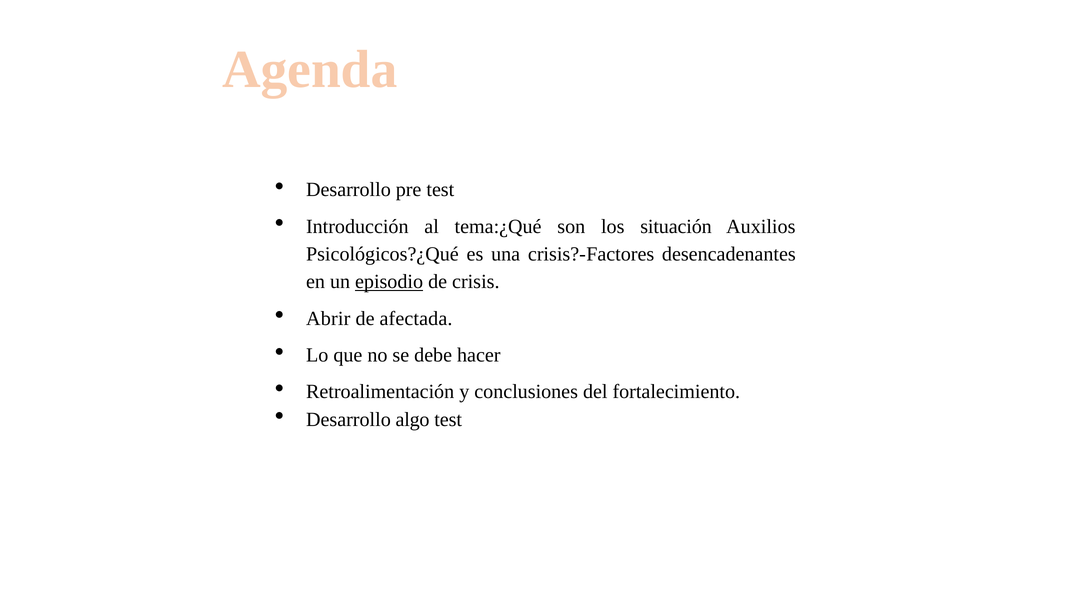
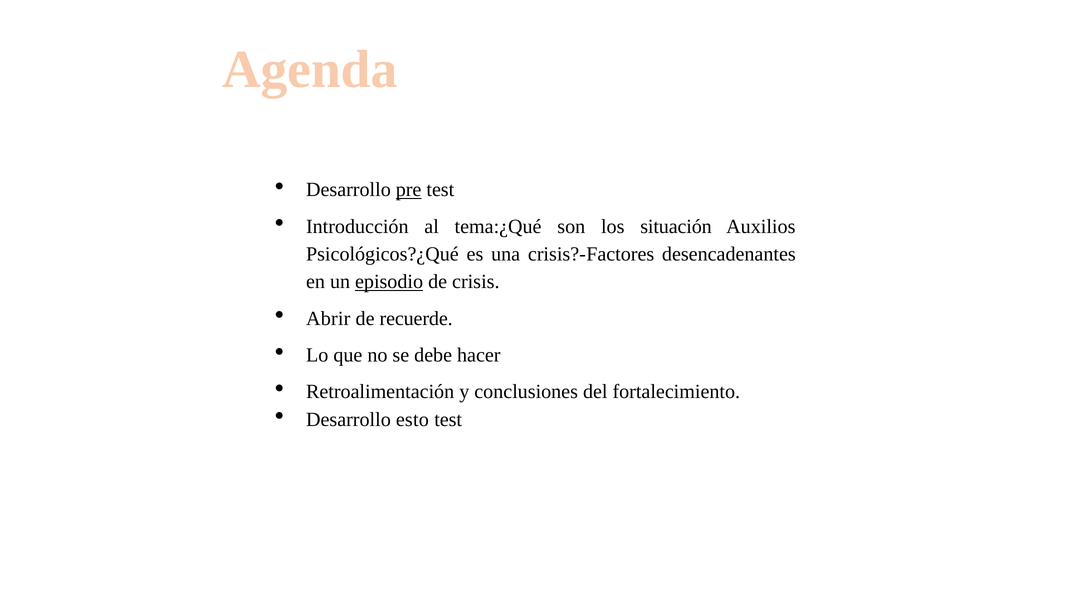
pre underline: none -> present (409, 190)
afectada: afectada -> recuerde (416, 319)
algo: algo -> esto (412, 420)
